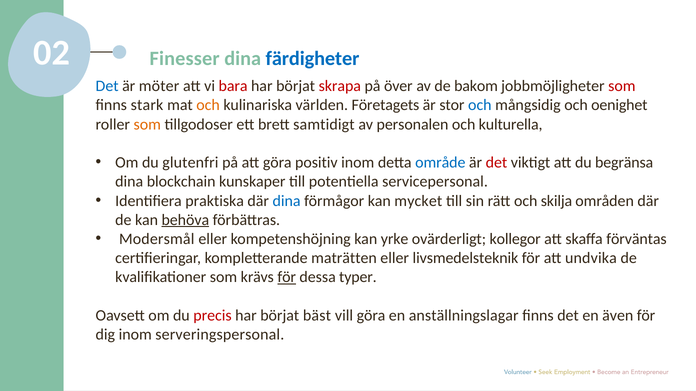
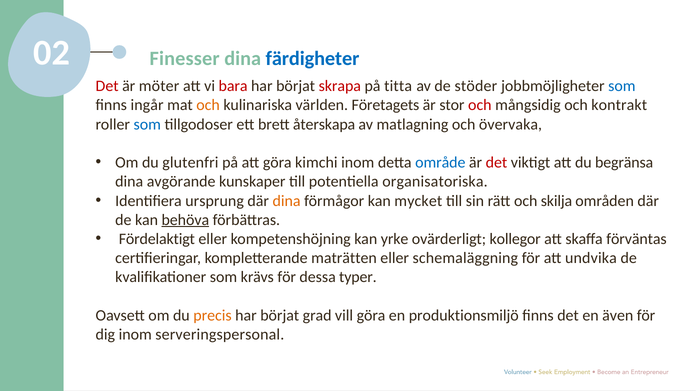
Det colour: blue -> red (107, 86)
över: över -> titta (398, 86)
bakom: bakom -> stöder (476, 86)
som colour: red -> blue (622, 86)
stark: stark -> ingår (147, 105)
och colour: blue -> red (480, 105)
oenighet: oenighet -> kontrakt (619, 105)
som colour: orange -> blue (147, 124)
samtidigt: samtidigt -> återskapa (324, 124)
personalen: personalen -> matlagning (413, 124)
kulturella: kulturella -> övervaka (511, 124)
positiv: positiv -> kimchi (316, 163)
blockchain: blockchain -> avgörande (181, 182)
servicepersonal: servicepersonal -> organisatoriska (435, 182)
praktiska: praktiska -> ursprung (215, 201)
dina colour: blue -> orange (287, 201)
Modersmål: Modersmål -> Fördelaktigt (157, 239)
livsmedelsteknik: livsmedelsteknik -> schemaläggning (465, 258)
för underline: present -> none (287, 278)
precis colour: red -> orange (212, 316)
bäst: bäst -> grad (317, 316)
anställningslagar: anställningslagar -> produktionsmiljö (464, 316)
